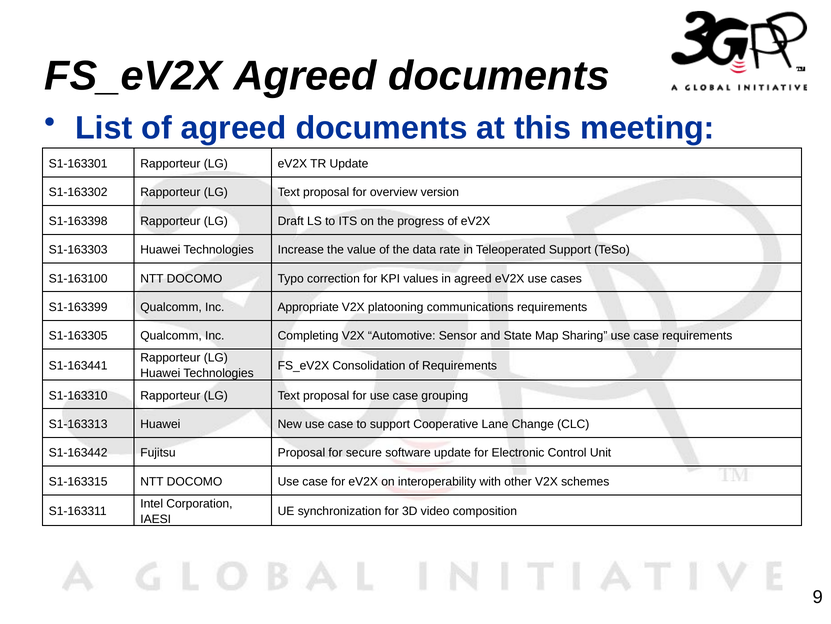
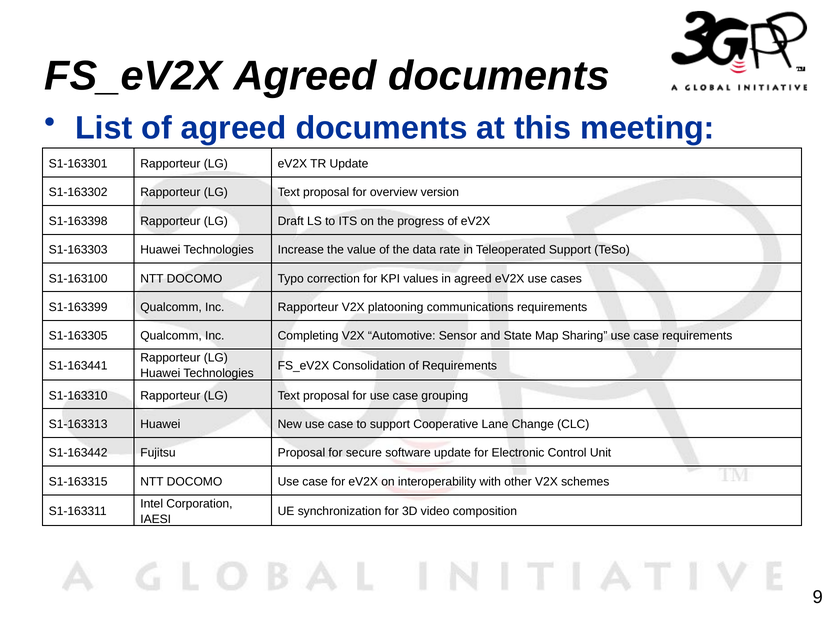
Inc Appropriate: Appropriate -> Rapporteur (308, 307)
